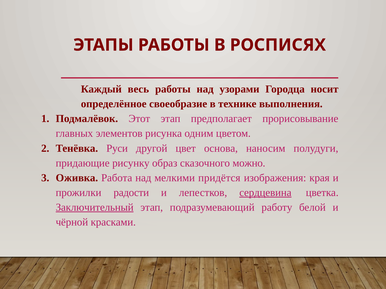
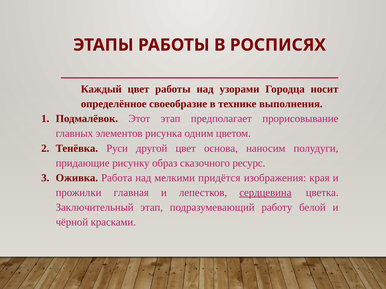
Каждый весь: весь -> цвет (138, 89)
можно: можно -> ресурс (249, 163)
радости: радости -> главная (131, 193)
Заключительный underline: present -> none (95, 208)
